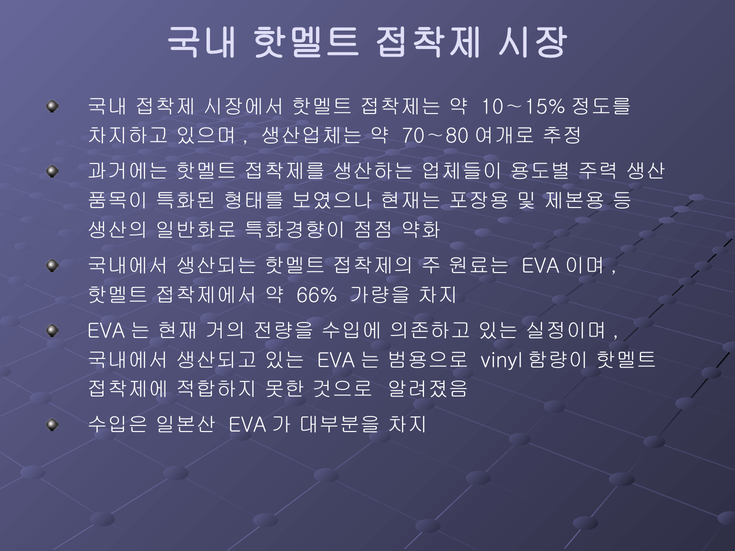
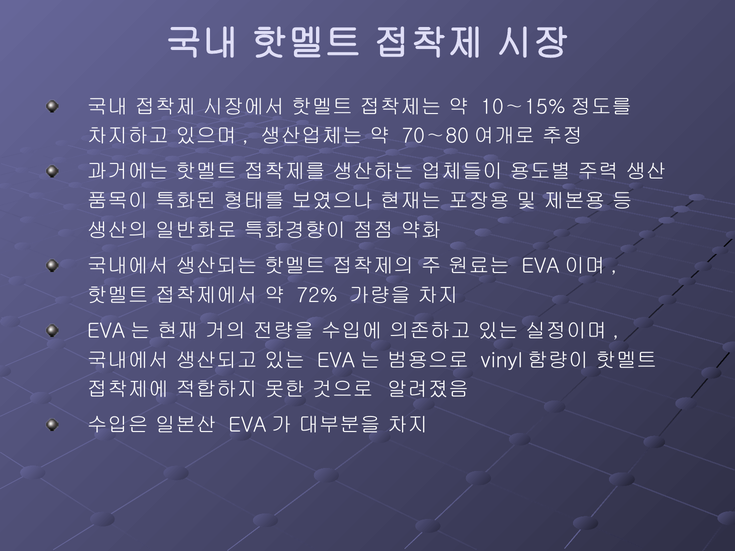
66%: 66% -> 72% (317, 296)
